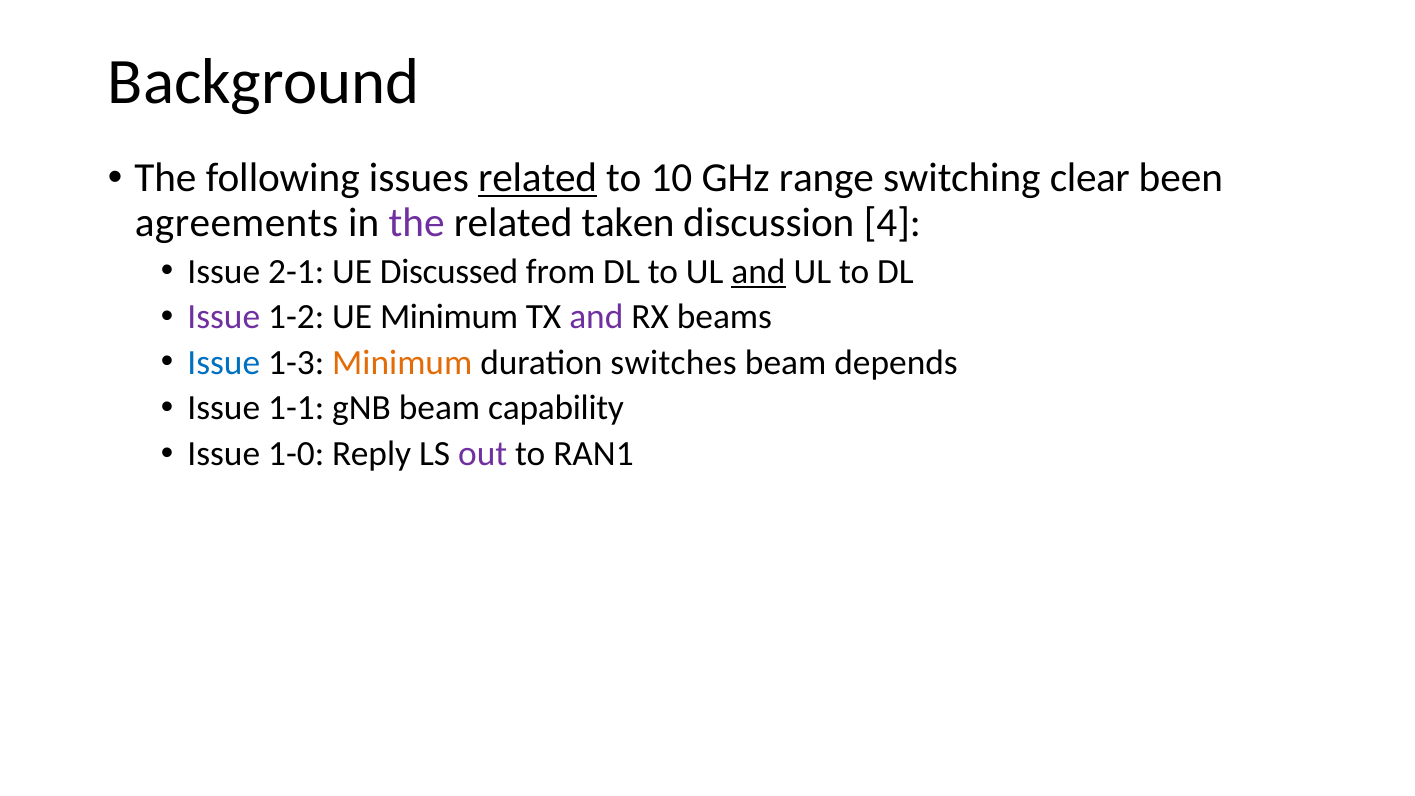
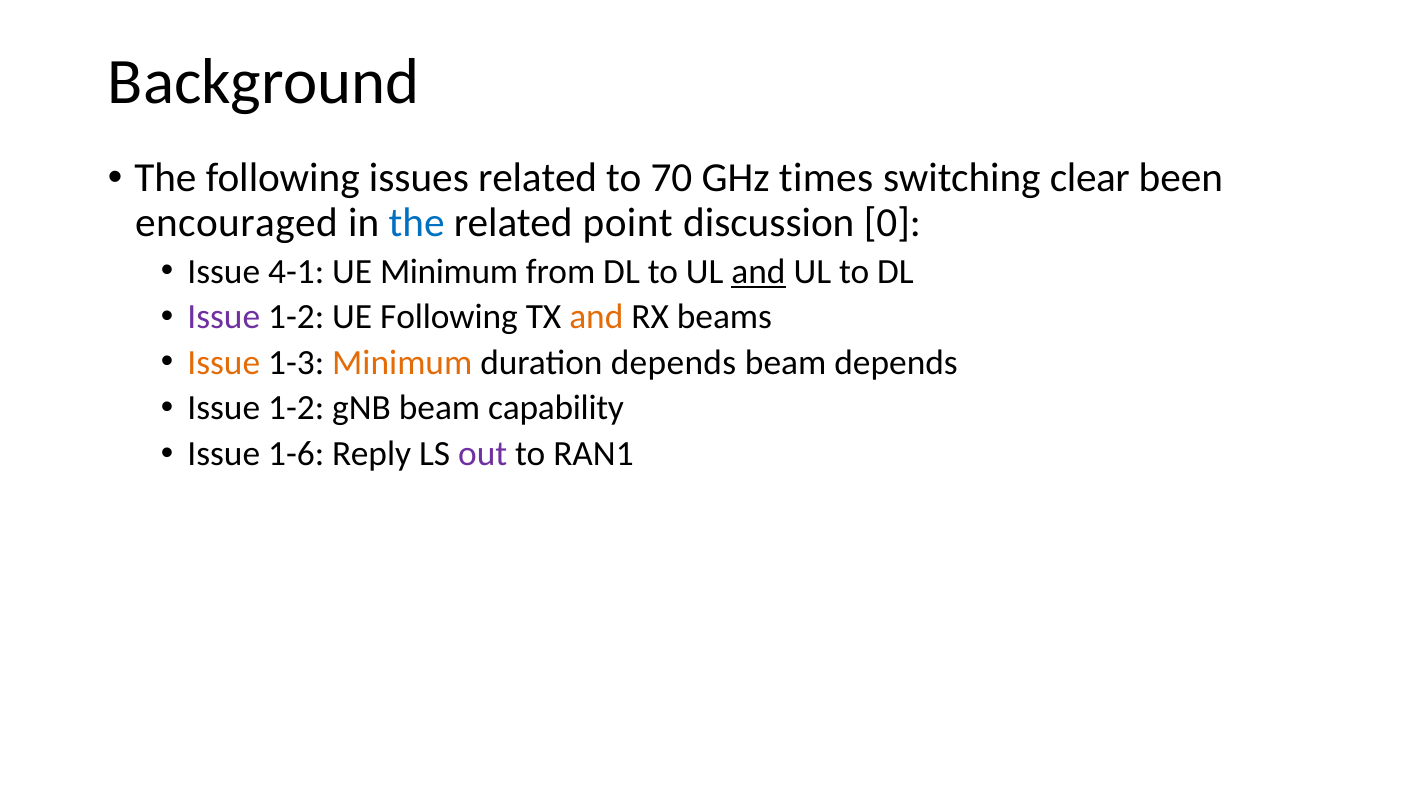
related underline: present -> none (538, 178)
10: 10 -> 70 (671, 178)
range: range -> times (826, 178)
agreements: agreements -> encouraged (236, 223)
the colour: purple -> blue (417, 223)
taken: taken -> point (628, 223)
4: 4 -> 0 (892, 223)
2-1: 2-1 -> 4-1 (296, 272)
UE Discussed: Discussed -> Minimum (449, 272)
UE Minimum: Minimum -> Following (449, 317)
and colour: purple -> orange (596, 317)
Issue colour: blue -> orange (224, 363)
duration switches: switches -> depends (674, 363)
1-1: 1-1 -> 1-2 (296, 408)
1-0: 1-0 -> 1-6 (296, 454)
